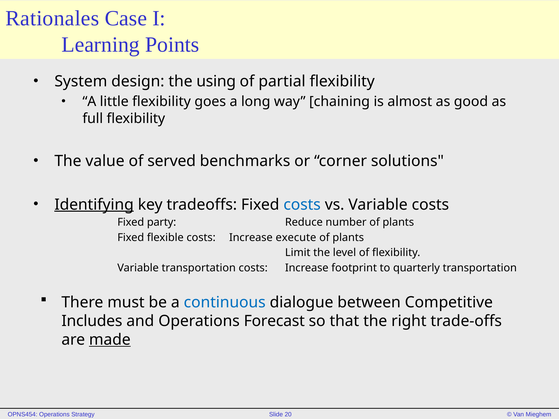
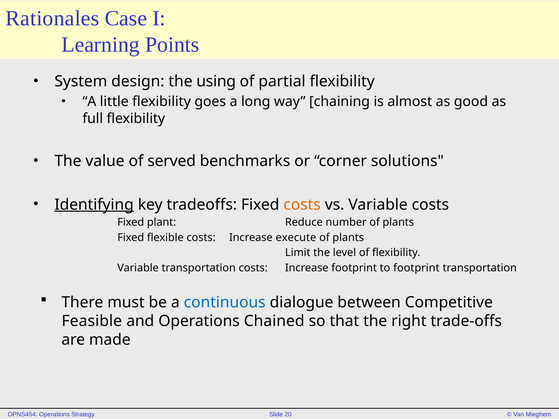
costs colour: blue -> orange (302, 205)
party: party -> plant (162, 222)
to quarterly: quarterly -> footprint (416, 268)
Includes: Includes -> Feasible (92, 321)
Forecast: Forecast -> Chained (274, 321)
made underline: present -> none (110, 340)
